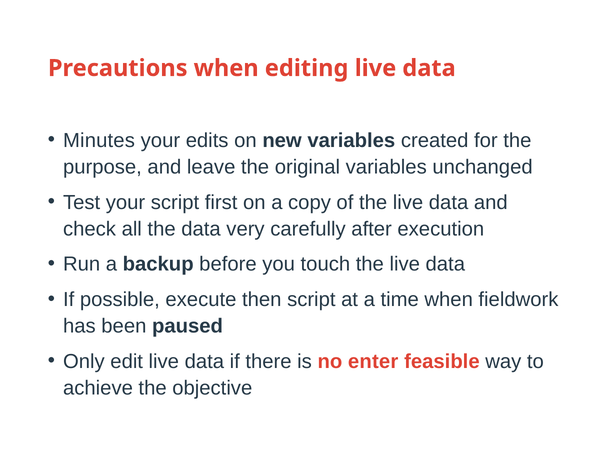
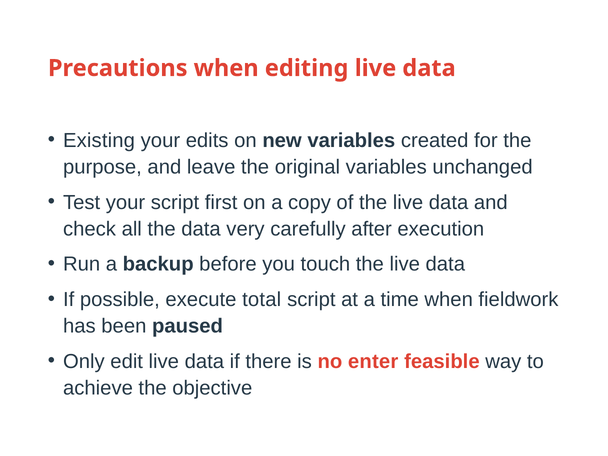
Minutes: Minutes -> Existing (99, 140)
then: then -> total (262, 299)
